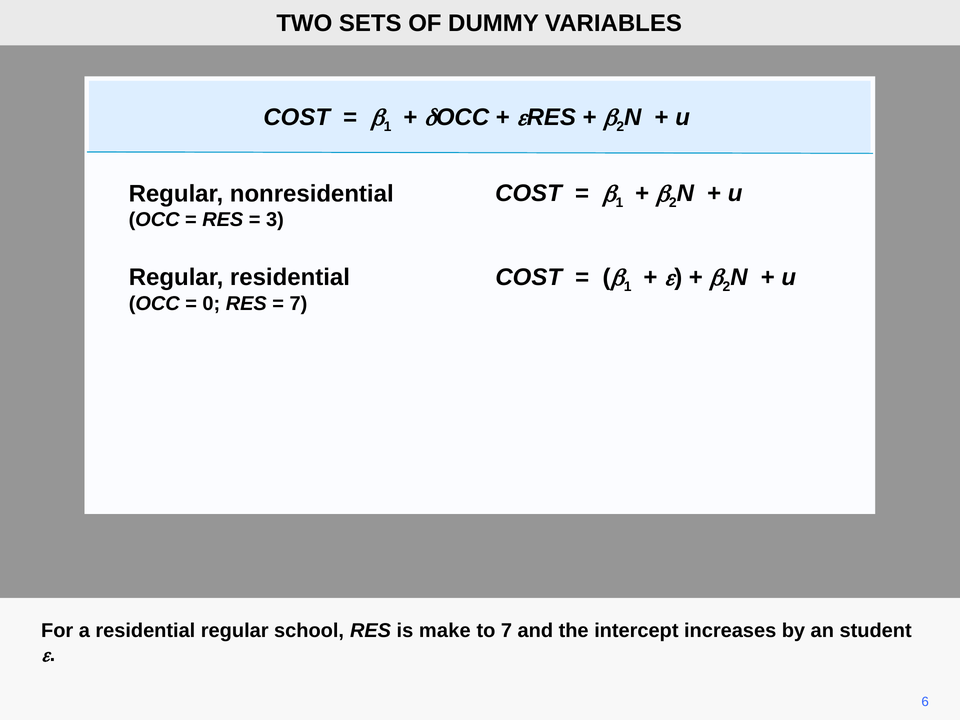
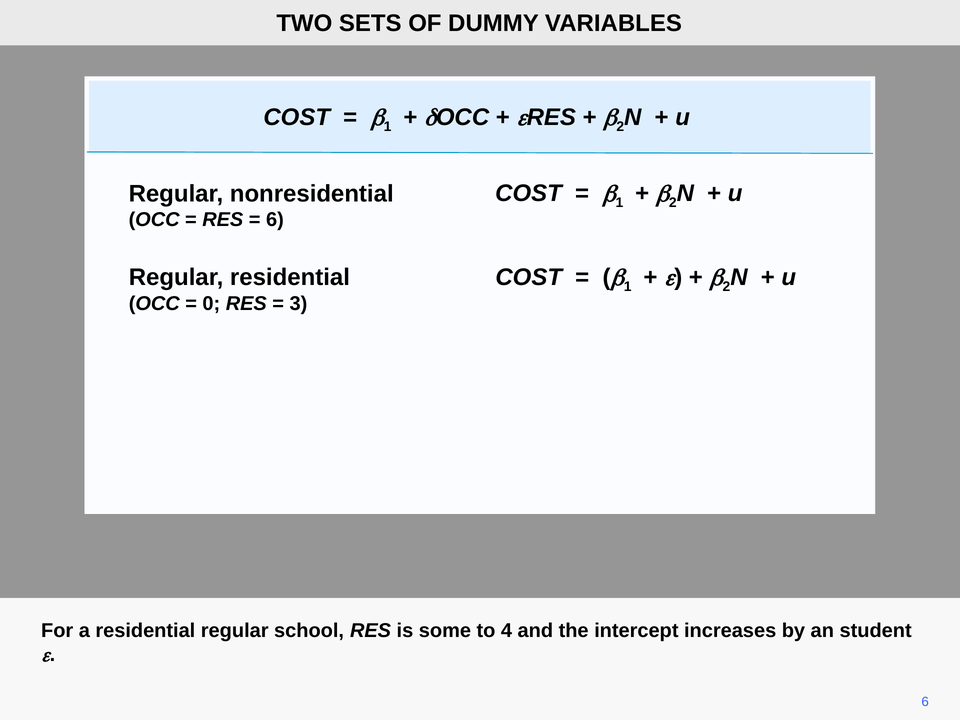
3: 3 -> 6 (275, 220)
7: 7 -> 3 (298, 304)
make: make -> some (445, 631)
to 7: 7 -> 4 (507, 631)
